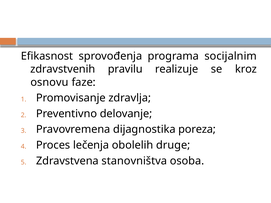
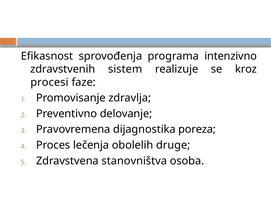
socijalnim: socijalnim -> intenzivno (231, 56)
pravilu: pravilu -> sistem (125, 69)
osnovu: osnovu -> procesi (49, 82)
